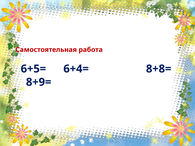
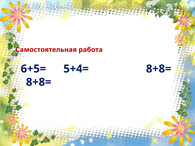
6+4=: 6+4= -> 5+4= (76, 69)
8+9=: 8+9= -> 8+8= (39, 82)
